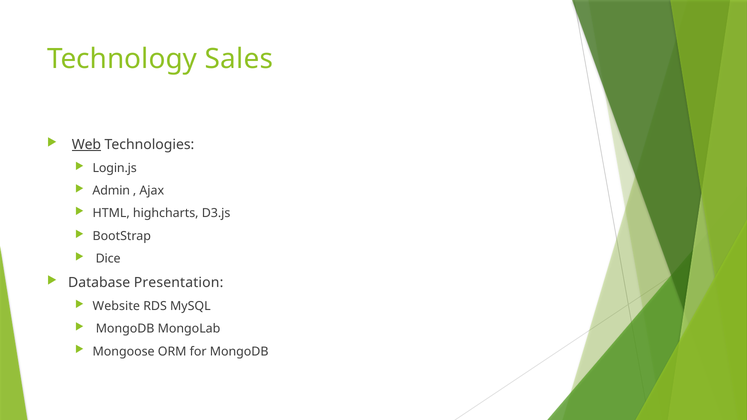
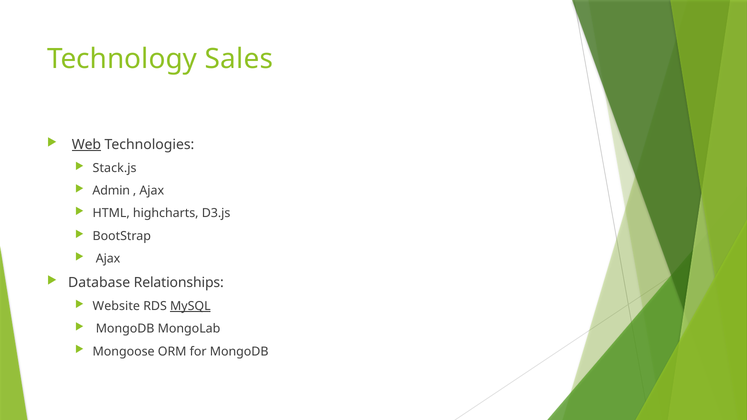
Login.js: Login.js -> Stack.js (115, 168)
Dice: Dice -> Ajax (108, 259)
Presentation: Presentation -> Relationships (179, 283)
MySQL underline: none -> present (190, 306)
